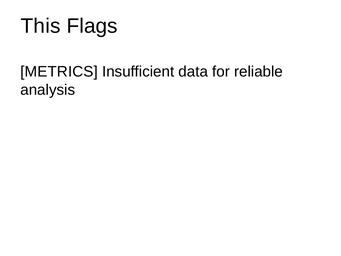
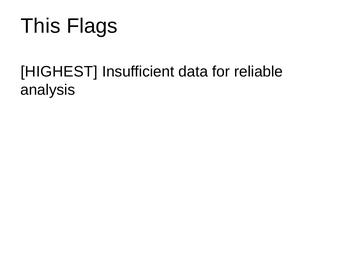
METRICS: METRICS -> HIGHEST (59, 72)
